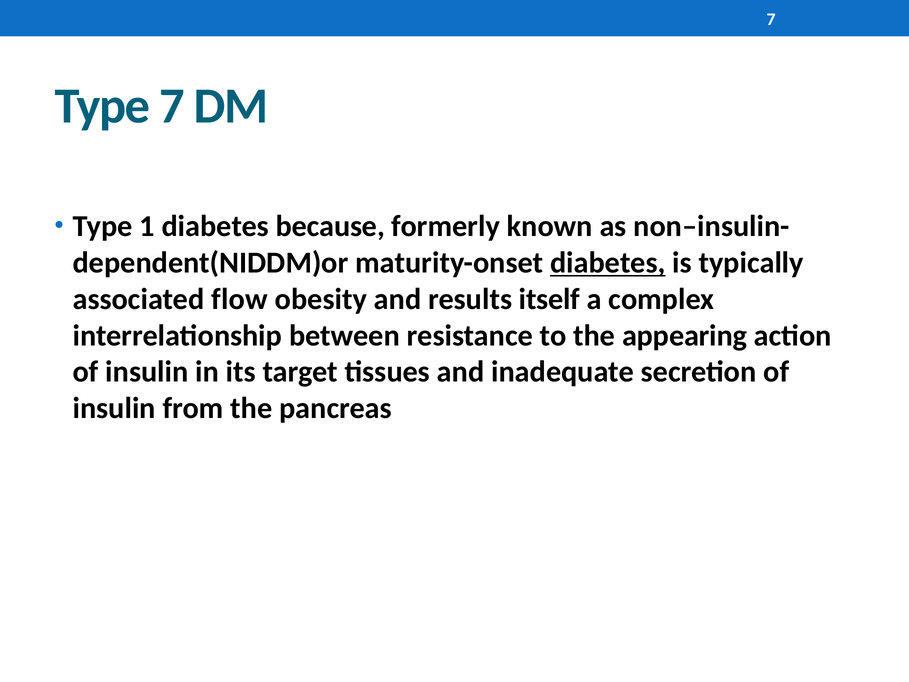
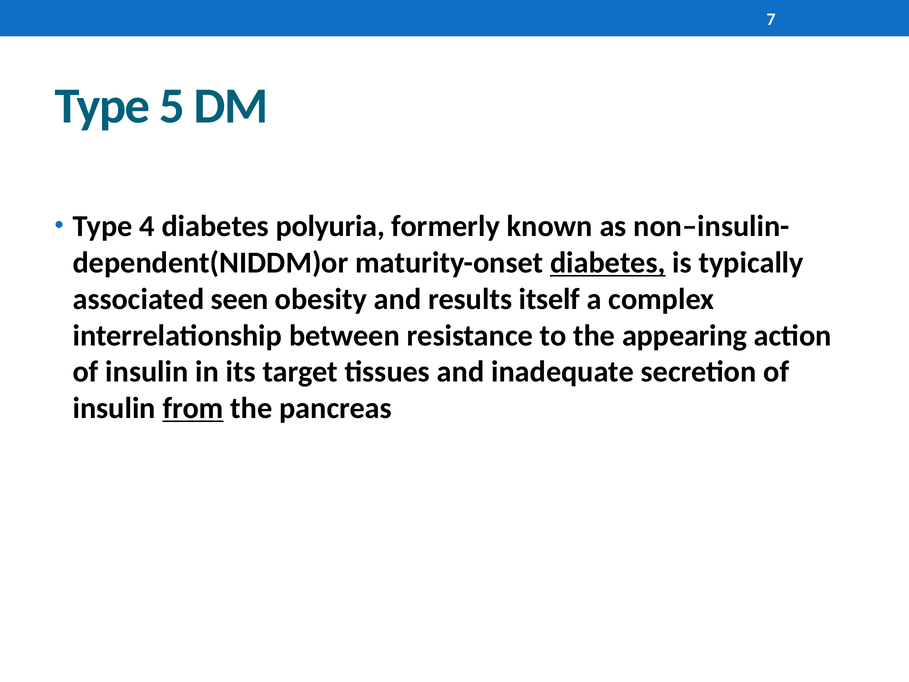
Type 7: 7 -> 5 (172, 106)
1: 1 -> 4 (147, 226)
because: because -> polyuria (330, 226)
flow: flow -> seen (240, 299)
from underline: none -> present (193, 408)
